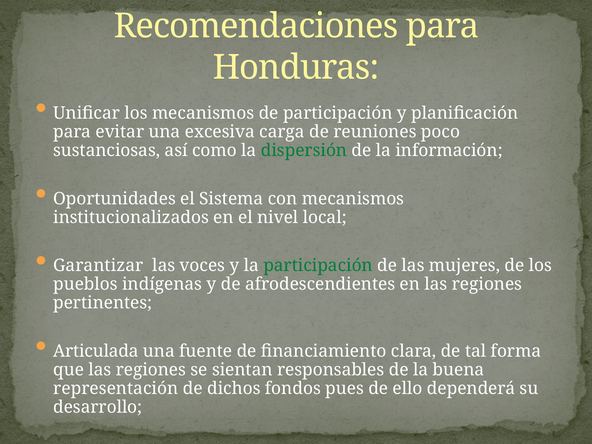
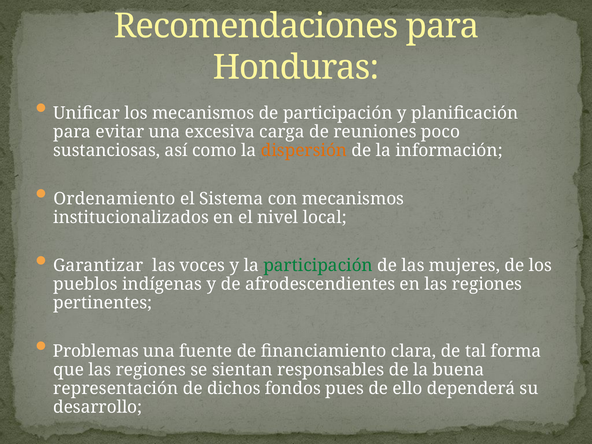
dispersión colour: green -> orange (304, 150)
Oportunidades: Oportunidades -> Ordenamiento (114, 199)
Articulada: Articulada -> Problemas (96, 351)
